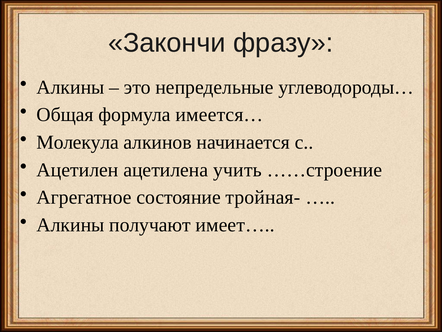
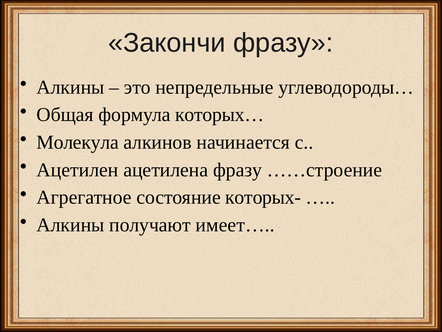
имеется…: имеется… -> которых… (220, 115)
ацетилена учить: учить -> фразу (238, 170)
тройная-: тройная- -> которых- (263, 197)
